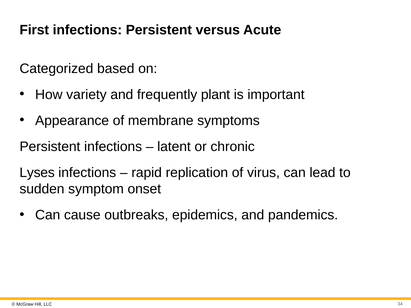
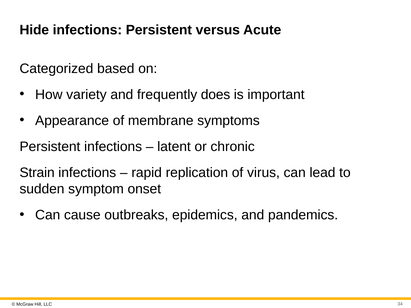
First: First -> Hide (34, 30)
plant: plant -> does (216, 95)
Lyses: Lyses -> Strain (37, 173)
